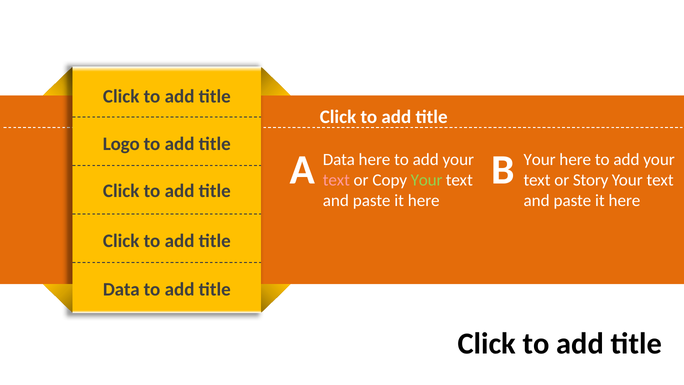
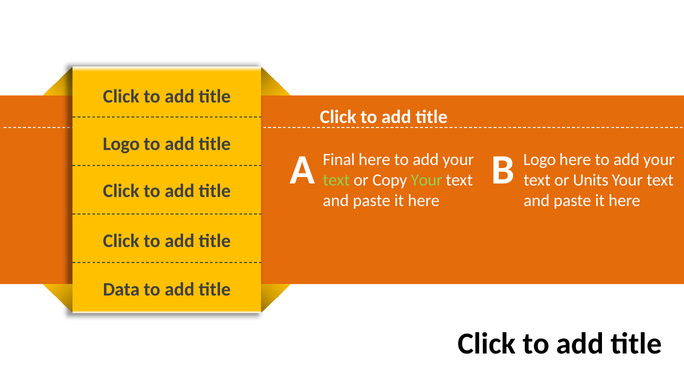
Data: Data -> Final (339, 160)
A Your: Your -> Logo (540, 160)
text colour: pink -> light green (336, 180)
Story: Story -> Units (591, 180)
